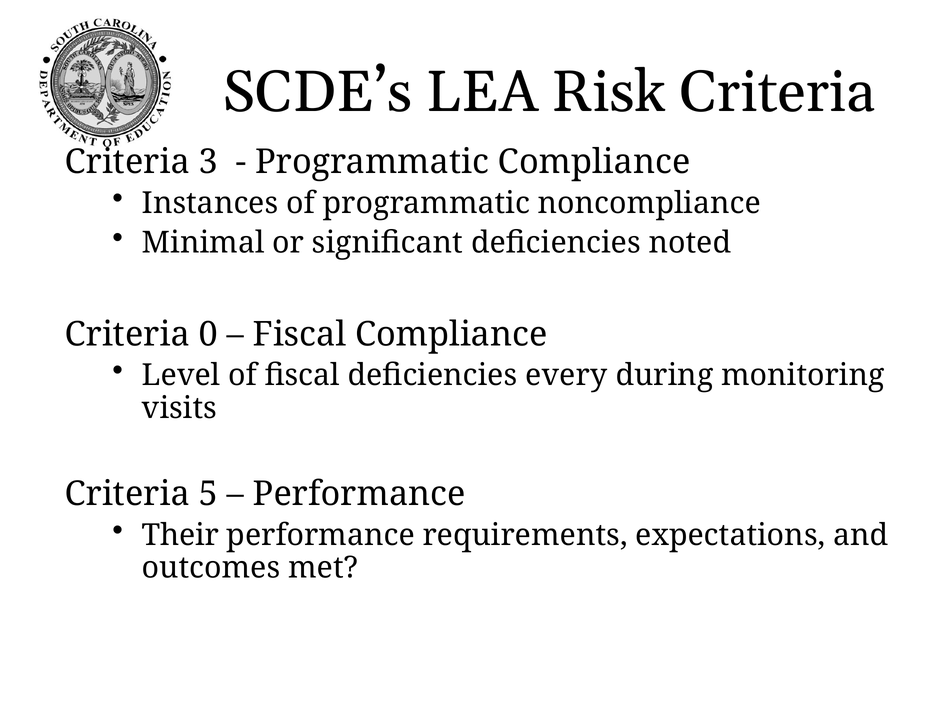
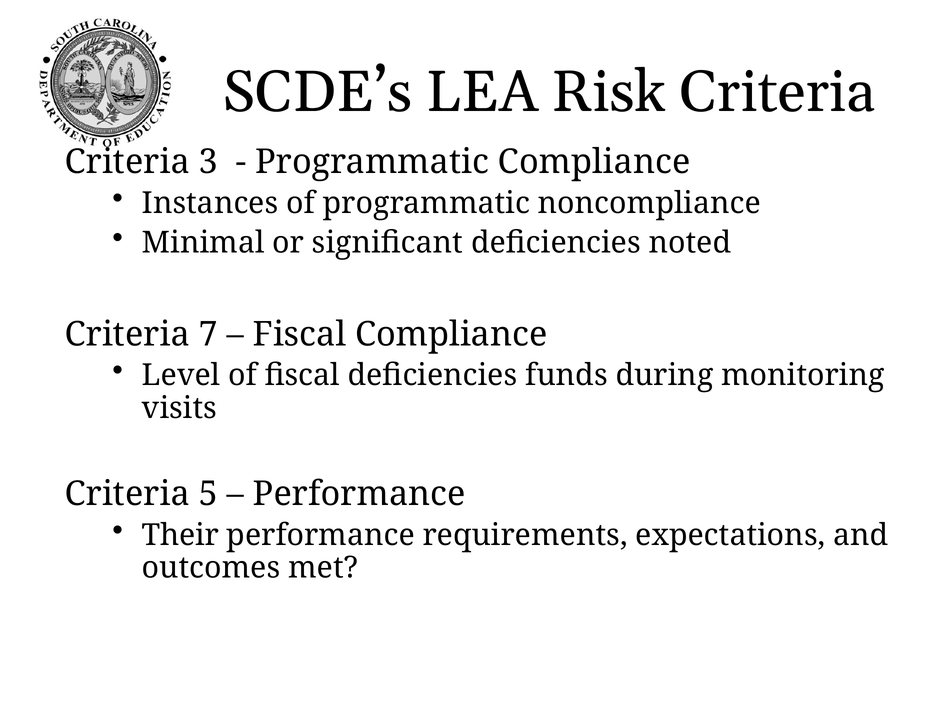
0: 0 -> 7 (208, 334)
every: every -> funds (566, 375)
